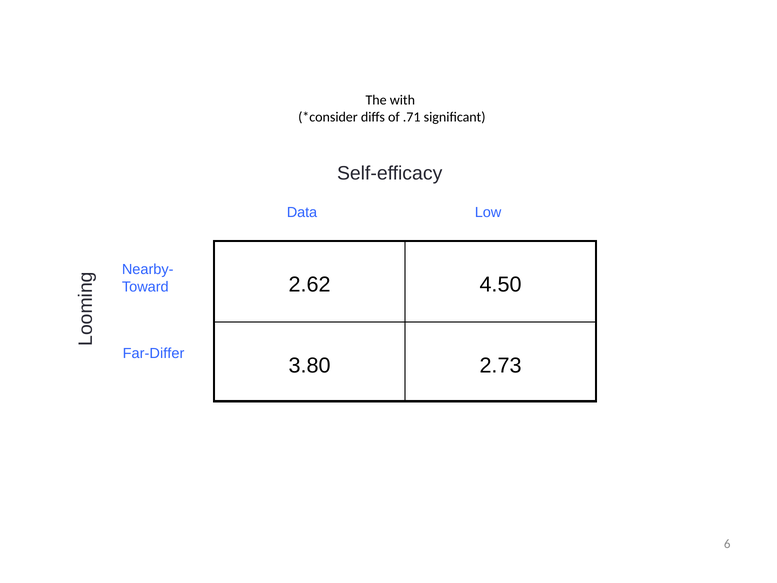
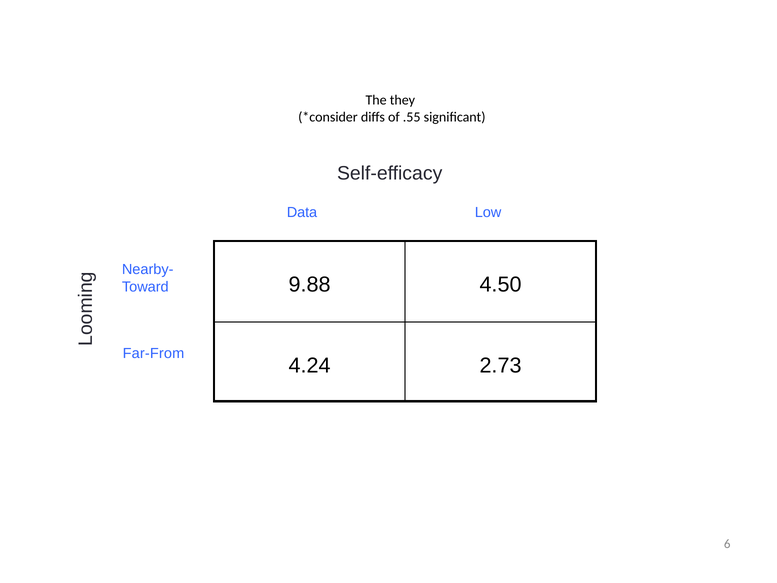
with: with -> they (402, 100)
.71: .71 -> .55 (412, 117)
2.62: 2.62 -> 9.88 (310, 285)
Far-Differ: Far-Differ -> Far-From (153, 353)
3.80: 3.80 -> 4.24 (310, 365)
